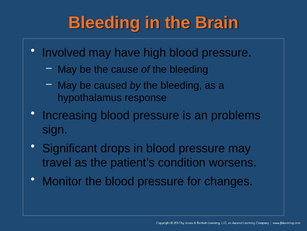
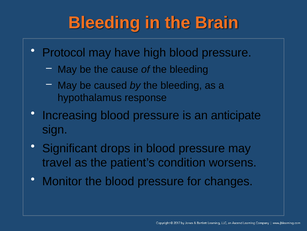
Involved: Involved -> Protocol (64, 53)
problems: problems -> anticipate (236, 115)
